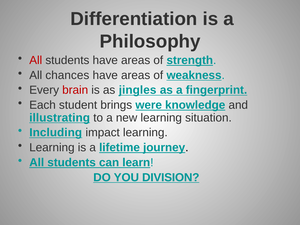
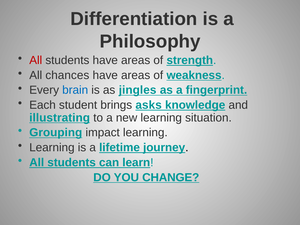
brain colour: red -> blue (75, 90)
were: were -> asks (149, 105)
Including: Including -> Grouping (56, 133)
DIVISION: DIVISION -> CHANGE (171, 177)
